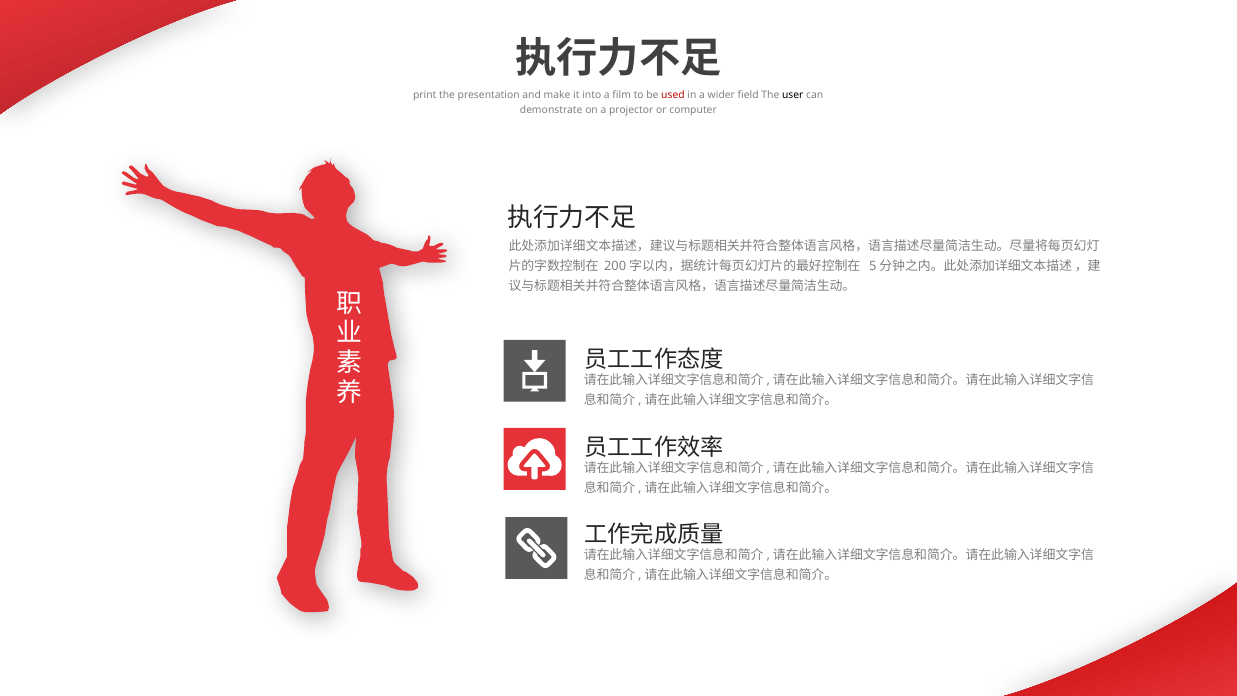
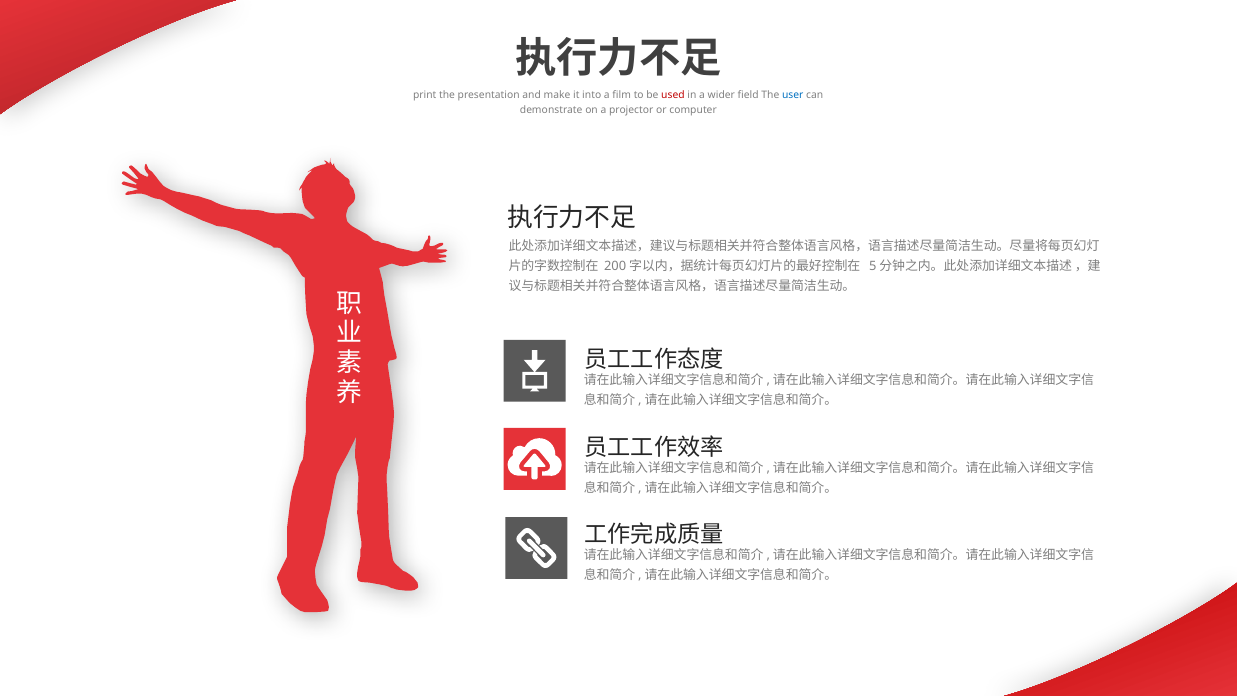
user colour: black -> blue (793, 95)
